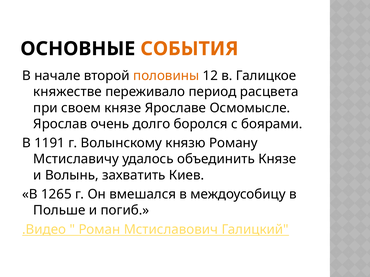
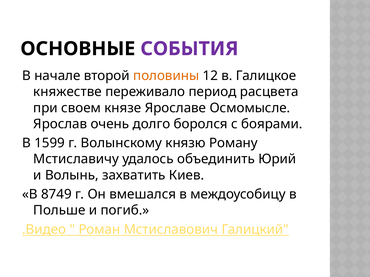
СОБЫТИЯ colour: orange -> purple (189, 49)
1191: 1191 -> 1599 (50, 143)
объединить Князе: Князе -> Юрий (277, 159)
1265: 1265 -> 8749 (56, 195)
